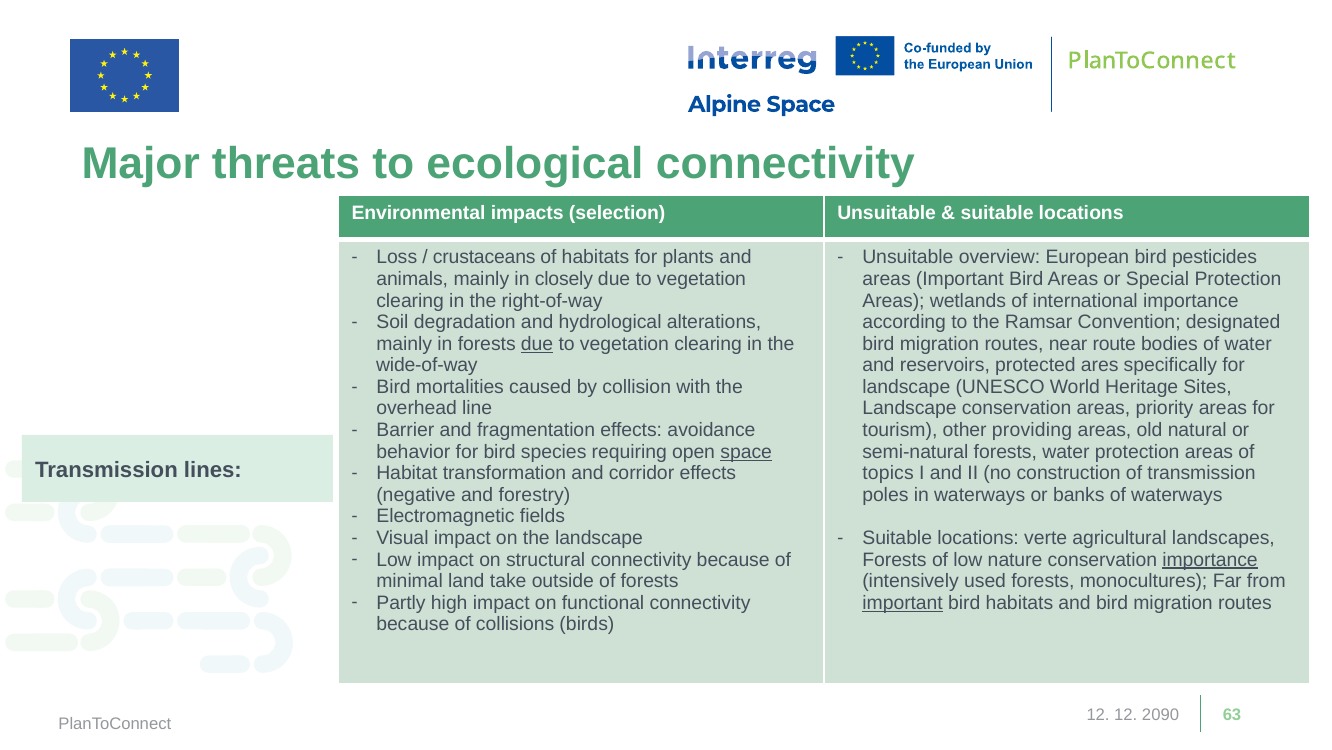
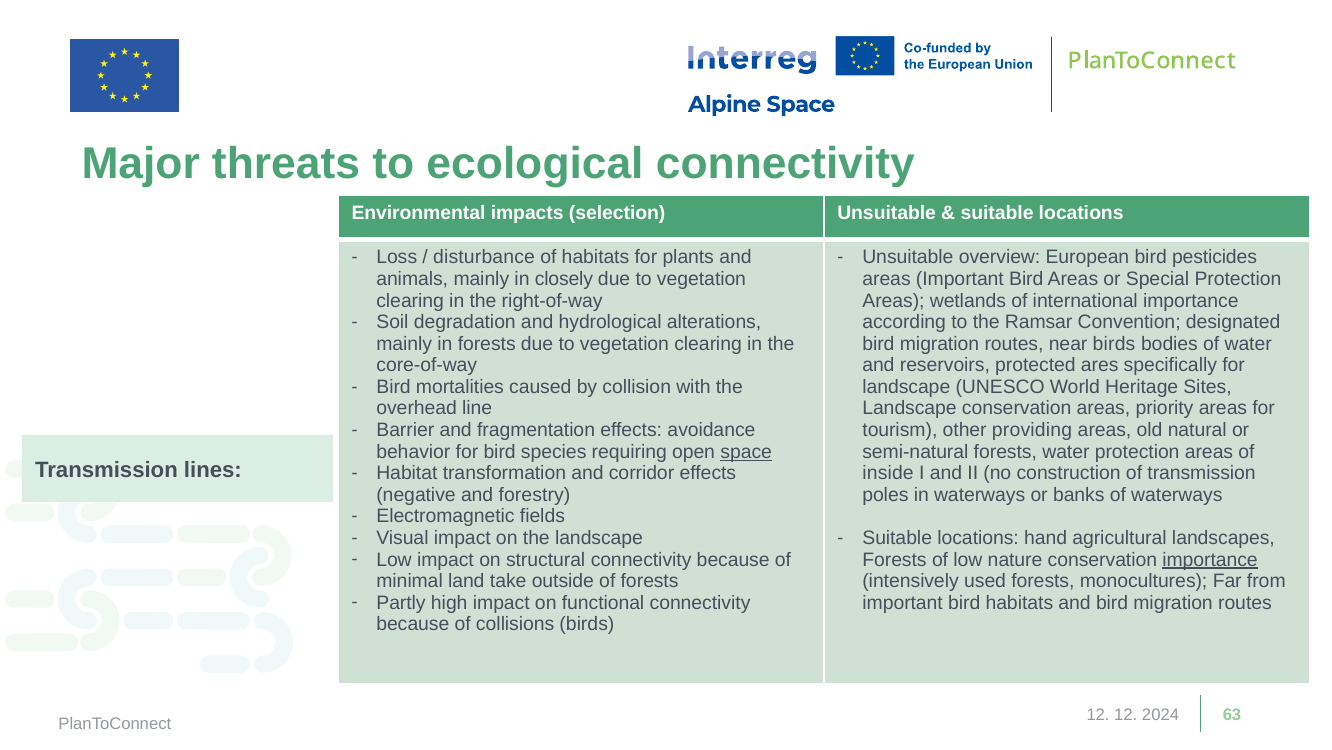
crustaceans: crustaceans -> disturbance (484, 257)
due underline: present -> none (537, 344)
near route: route -> birds (1114, 344)
wide-of-way: wide-of-way -> core-of-way (427, 365)
topics: topics -> inside (888, 473)
verte: verte -> hand (1046, 538)
important underline: present -> none (903, 602)
2090: 2090 -> 2024 (1161, 714)
